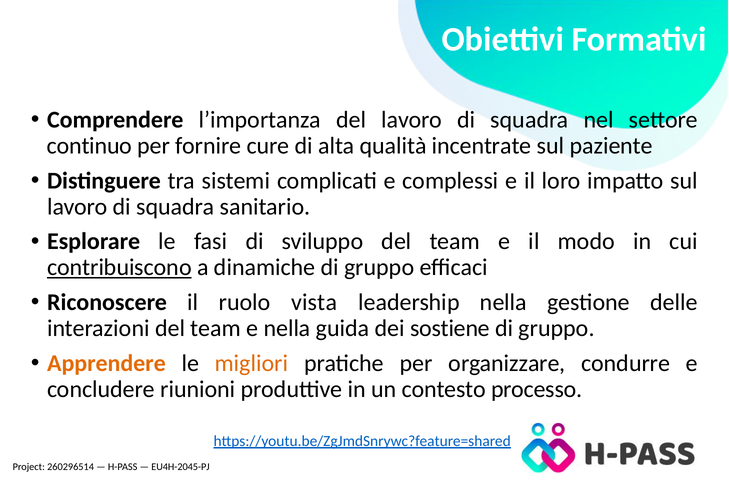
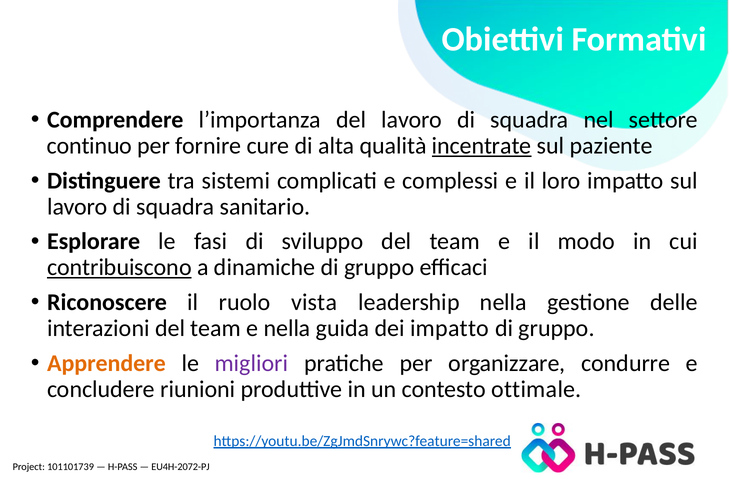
incentrate underline: none -> present (482, 146)
dei sostiene: sostiene -> impatto (450, 328)
migliori colour: orange -> purple (252, 363)
processo: processo -> ottimale (536, 389)
260296514: 260296514 -> 101101739 (71, 467)
EU4H-2045-PJ: EU4H-2045-PJ -> EU4H-2072-PJ (180, 467)
